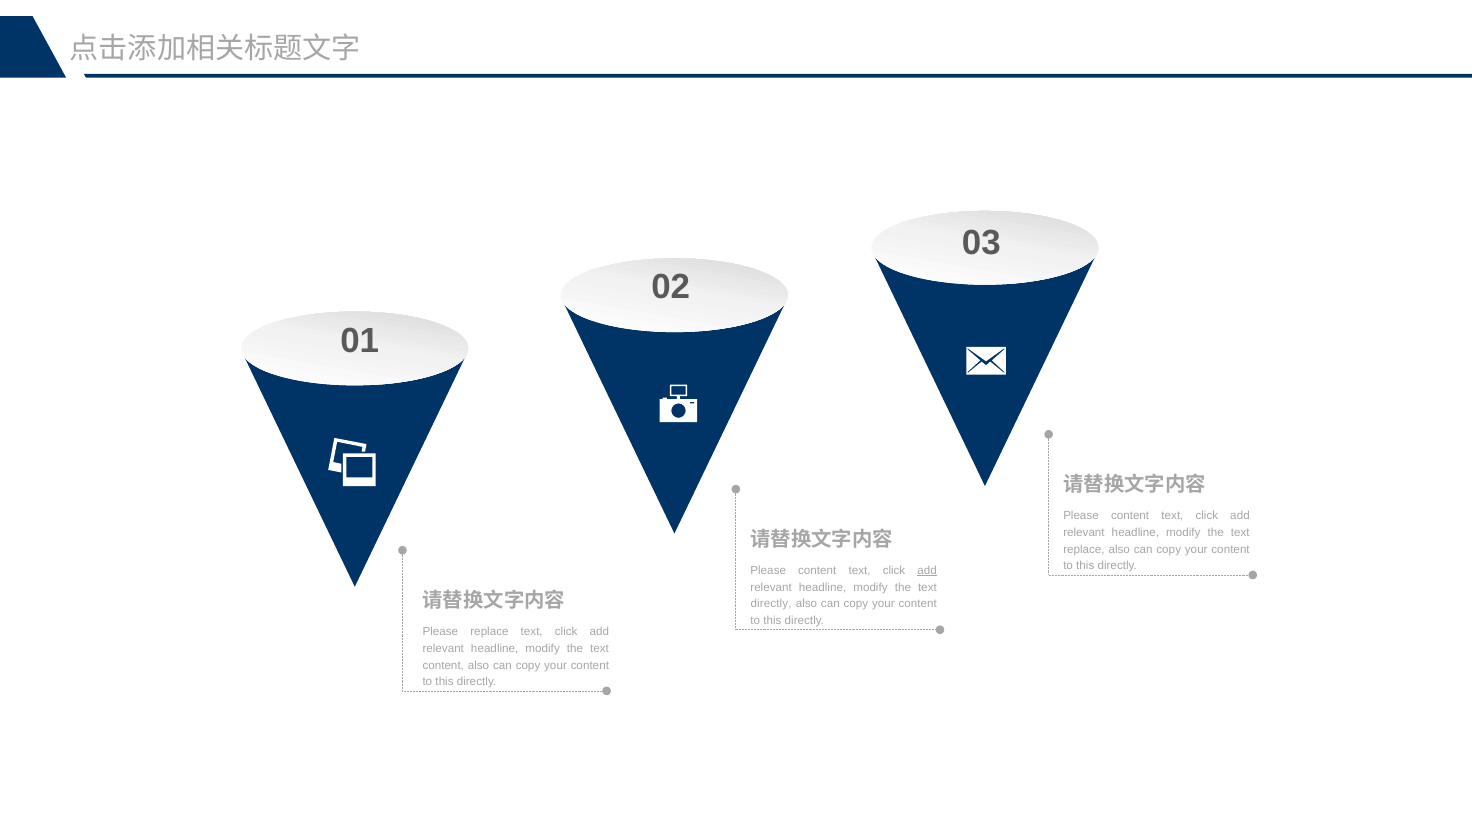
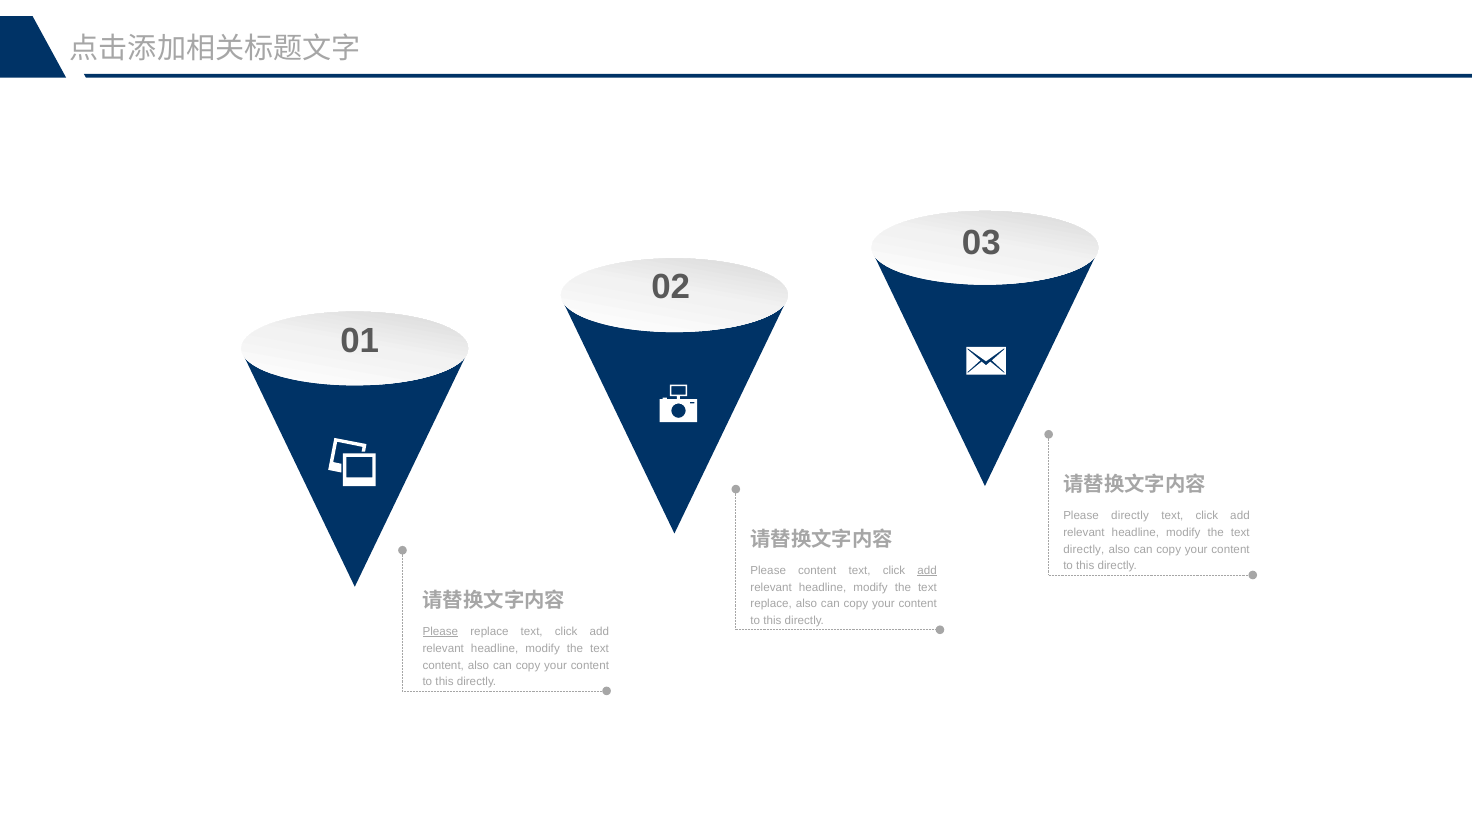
content: content -> directly (1130, 516)
replace: replace -> directly (1084, 549)
directly: directly -> replace (771, 604)
Please underline: none -> present (440, 632)
